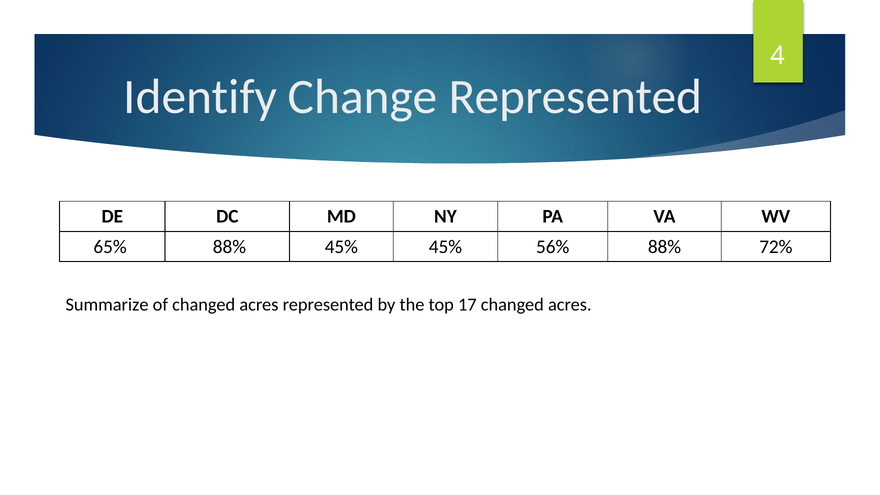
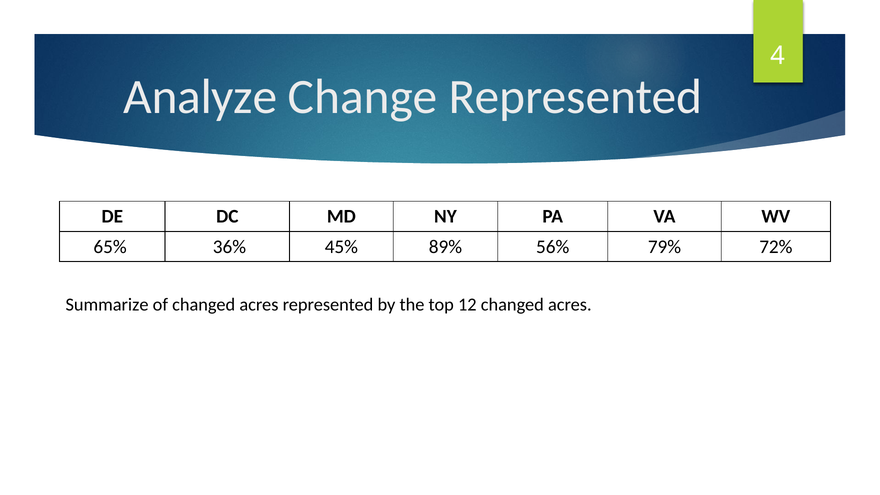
Identify: Identify -> Analyze (200, 97)
65% 88%: 88% -> 36% (229, 247)
45% 45%: 45% -> 89% (445, 247)
56% 88%: 88% -> 79% (664, 247)
17: 17 -> 12 (467, 305)
